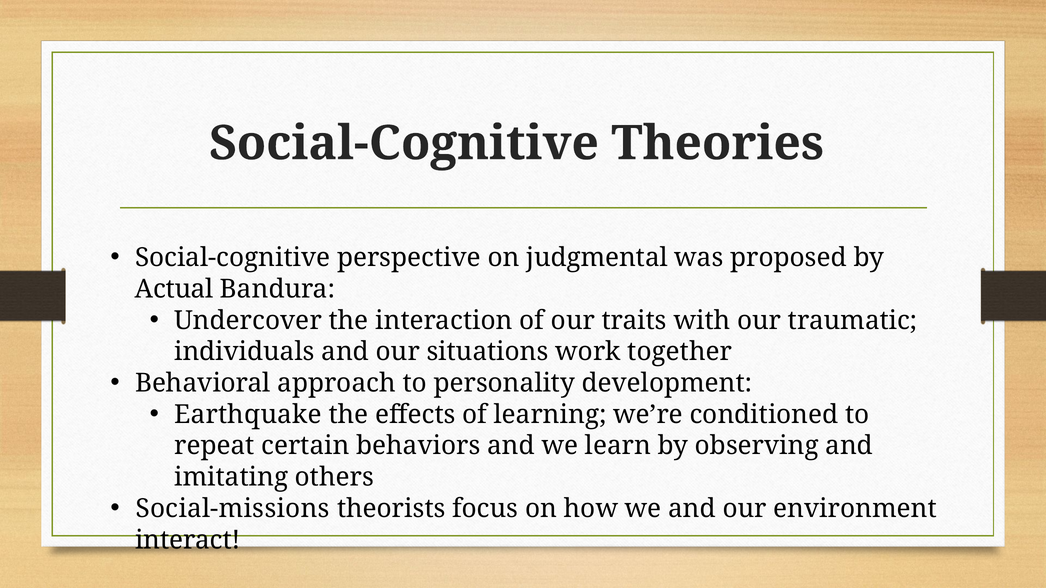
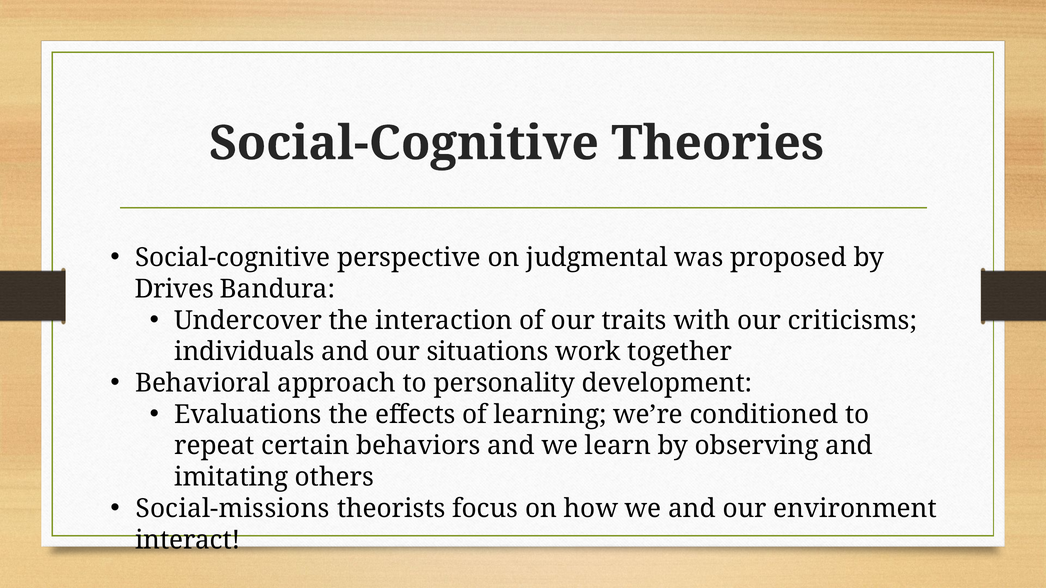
Actual: Actual -> Drives (174, 289)
traumatic: traumatic -> criticisms (853, 321)
Earthquake: Earthquake -> Evaluations (248, 415)
